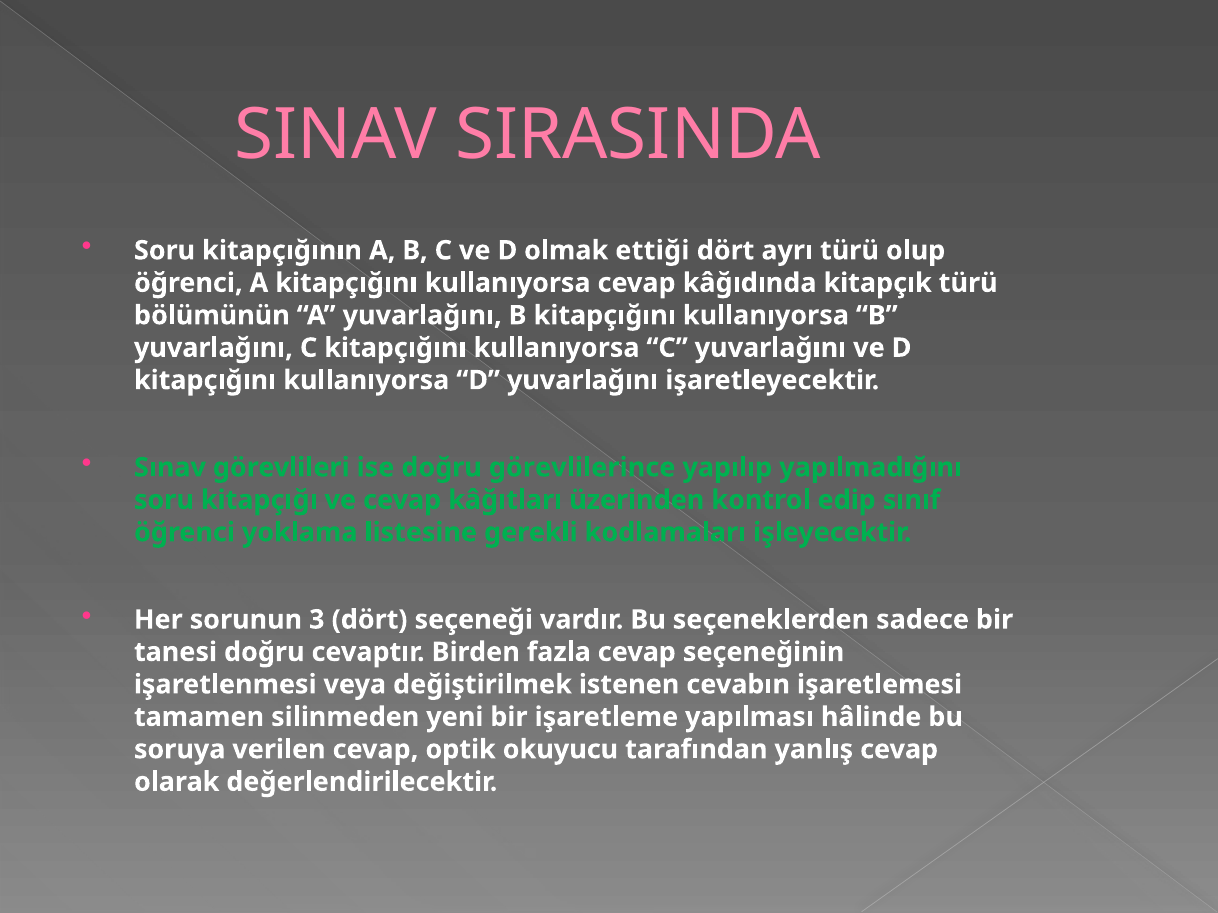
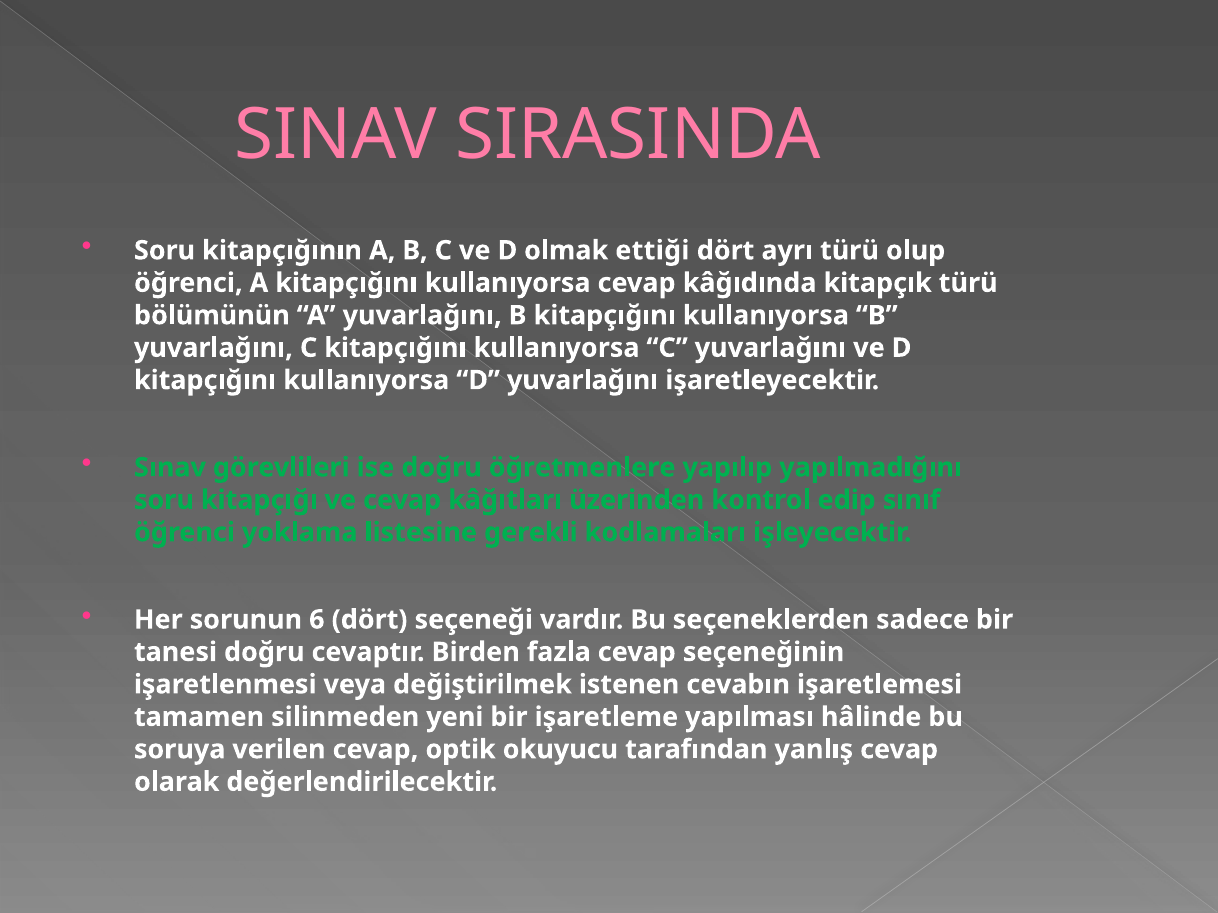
görevlilerince: görevlilerince -> öğretmenlere (582, 468)
3: 3 -> 6 (317, 620)
